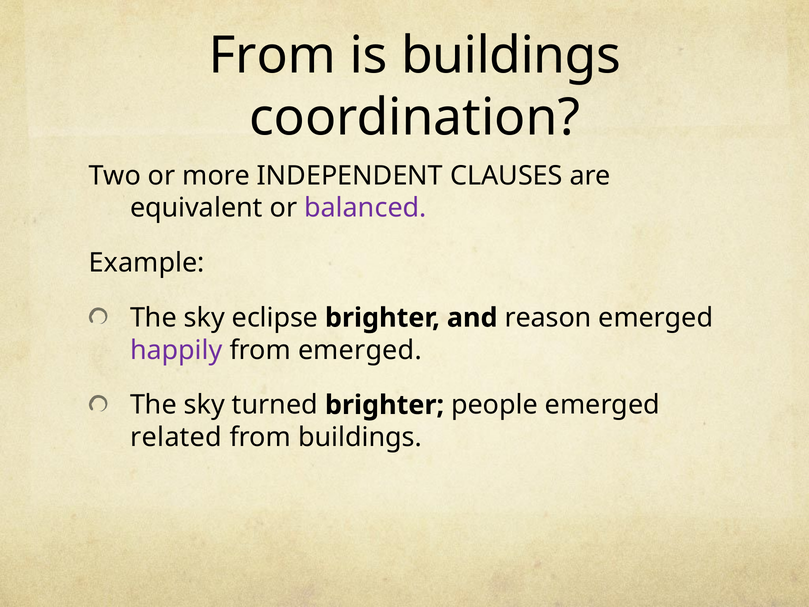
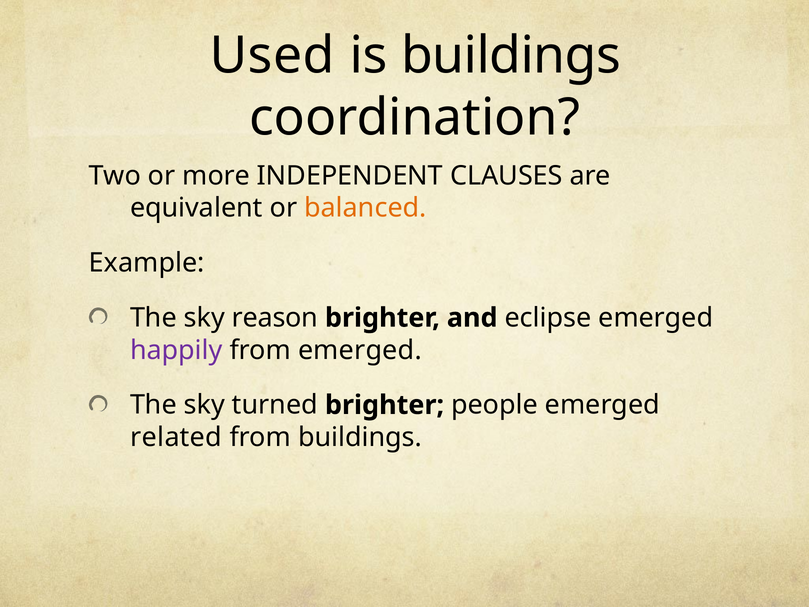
From: From -> Used (272, 55)
balanced colour: purple -> orange (365, 208)
eclipse: eclipse -> reason (275, 318)
reason: reason -> eclipse (548, 318)
